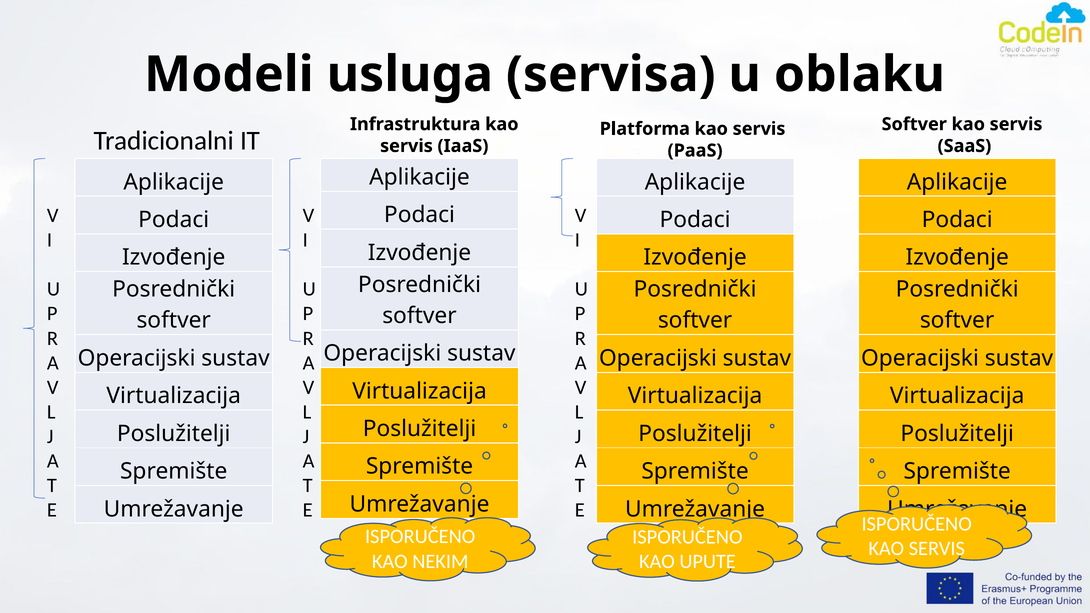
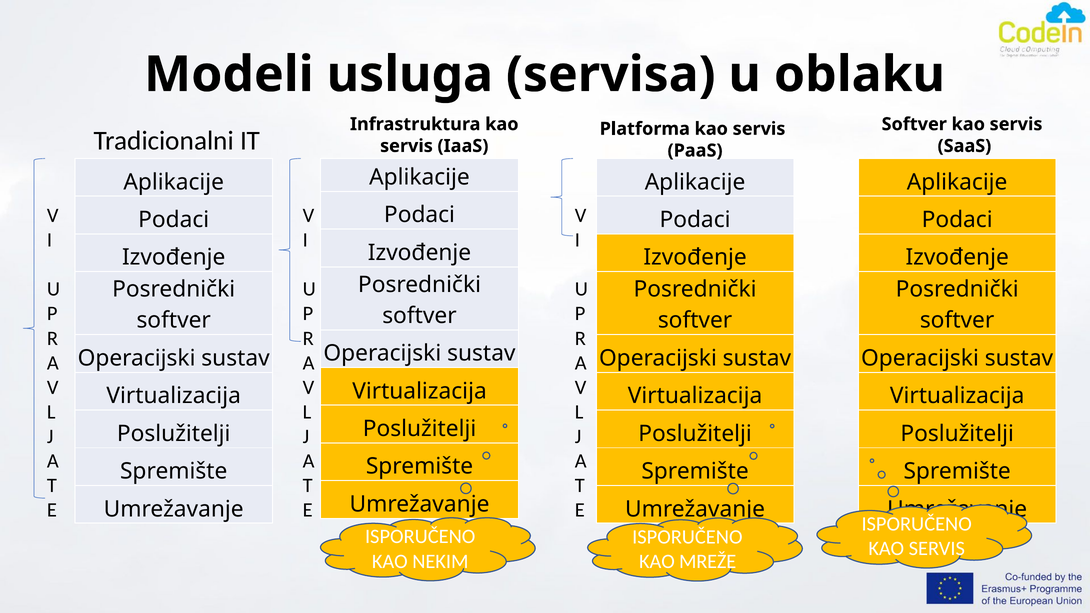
UPUTE: UPUTE -> MREŽE (708, 562)
